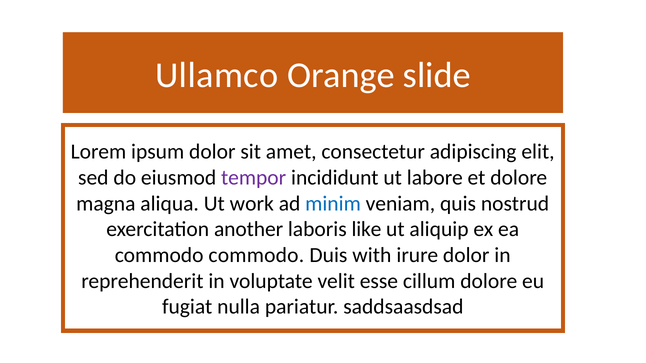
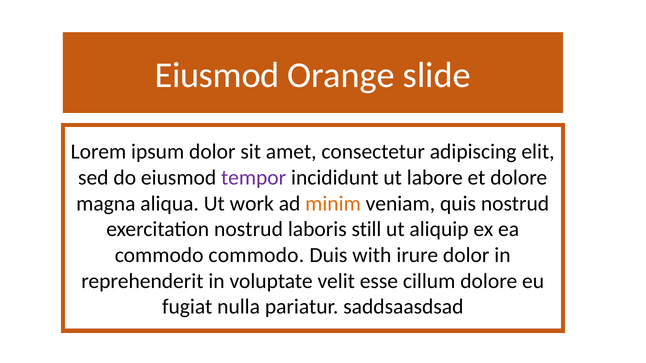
Ullamco: Ullamco -> Eiusmod (217, 75)
minim colour: blue -> orange (333, 204)
exercitation another: another -> nostrud (248, 230)
like: like -> still (366, 230)
